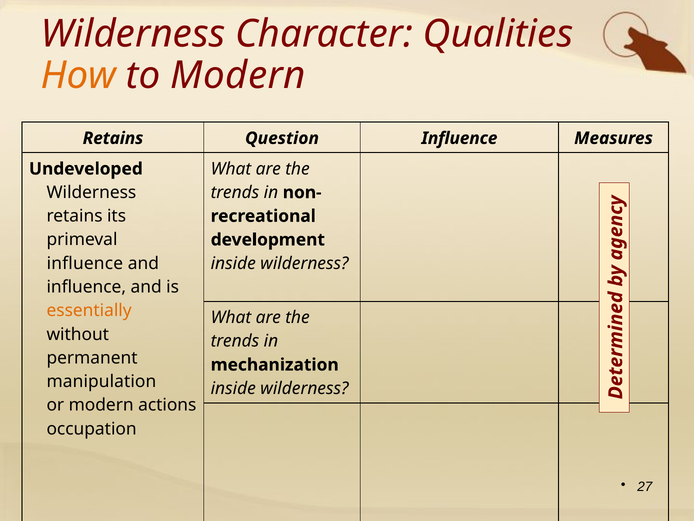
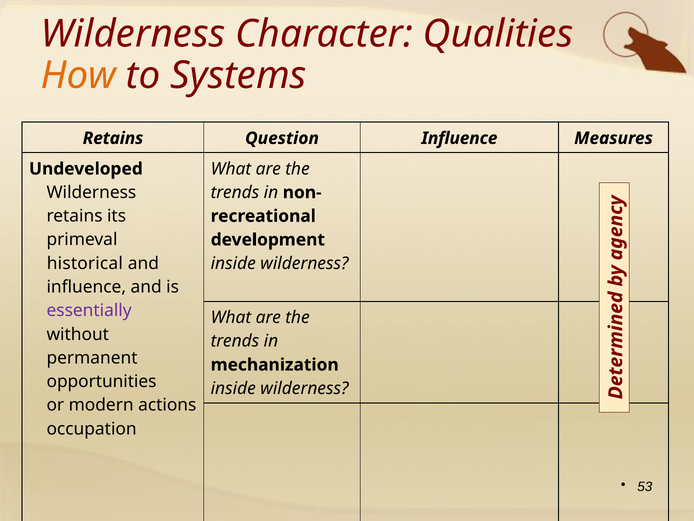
to Modern: Modern -> Systems (238, 76)
influence: influence -> historical (85, 263)
essentially colour: orange -> purple (89, 310)
manipulation: manipulation -> opportunities (102, 381)
27: 27 -> 53 (645, 487)
